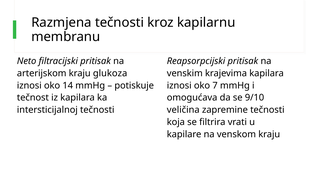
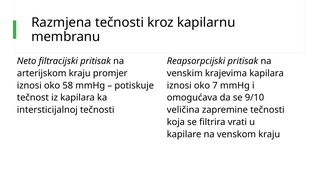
glukoza: glukoza -> promjer (110, 73)
14: 14 -> 58 (68, 85)
